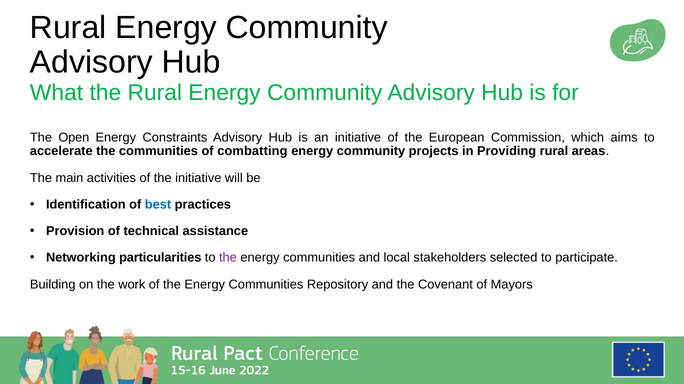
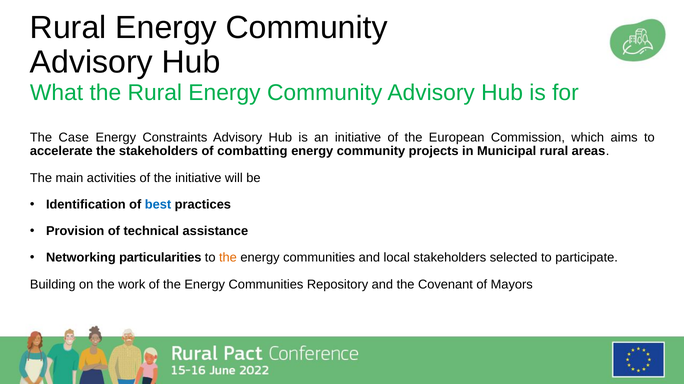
Open: Open -> Case (74, 138)
the communities: communities -> stakeholders (158, 152)
Providing: Providing -> Municipal (507, 152)
the colour: purple -> orange (228, 258)
